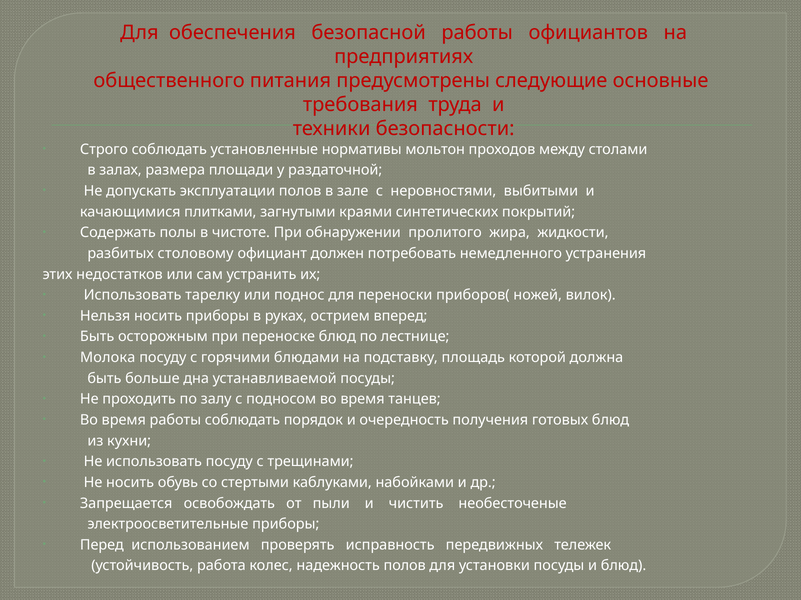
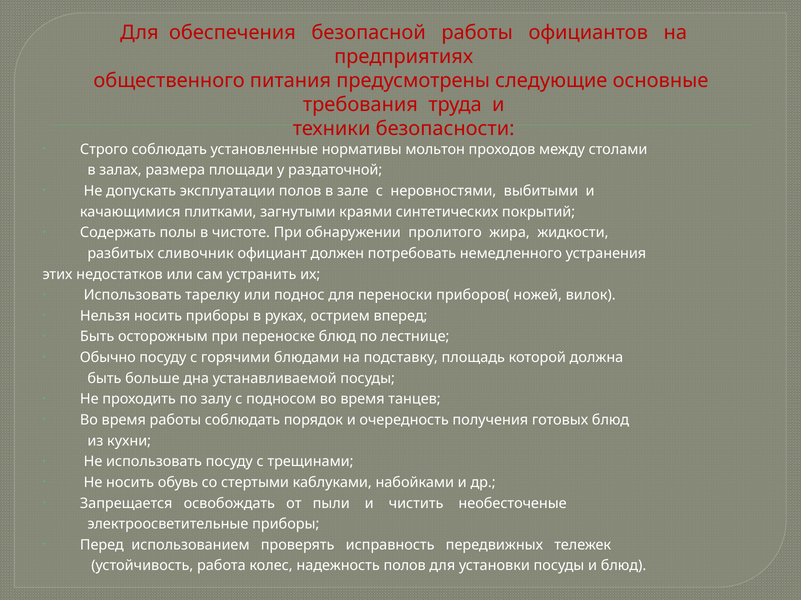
столовому: столовому -> сливочник (196, 254)
Молока: Молока -> Обычно (108, 358)
